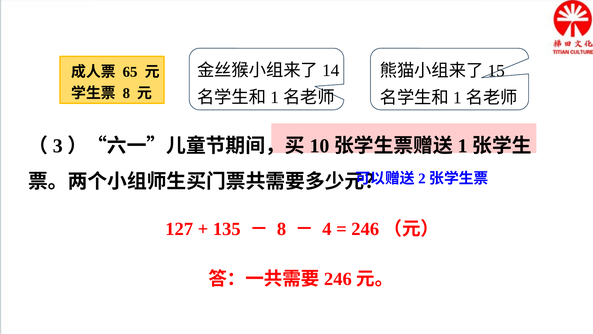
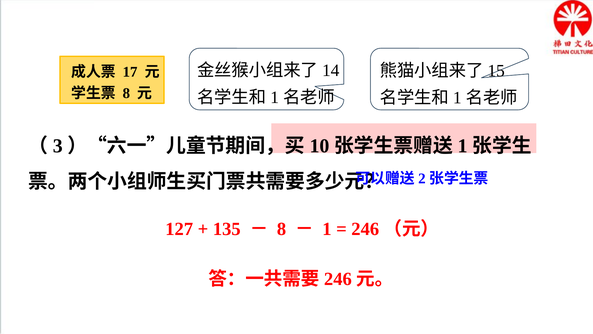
65: 65 -> 17 (130, 72)
4: 4 -> 1 (327, 229)
